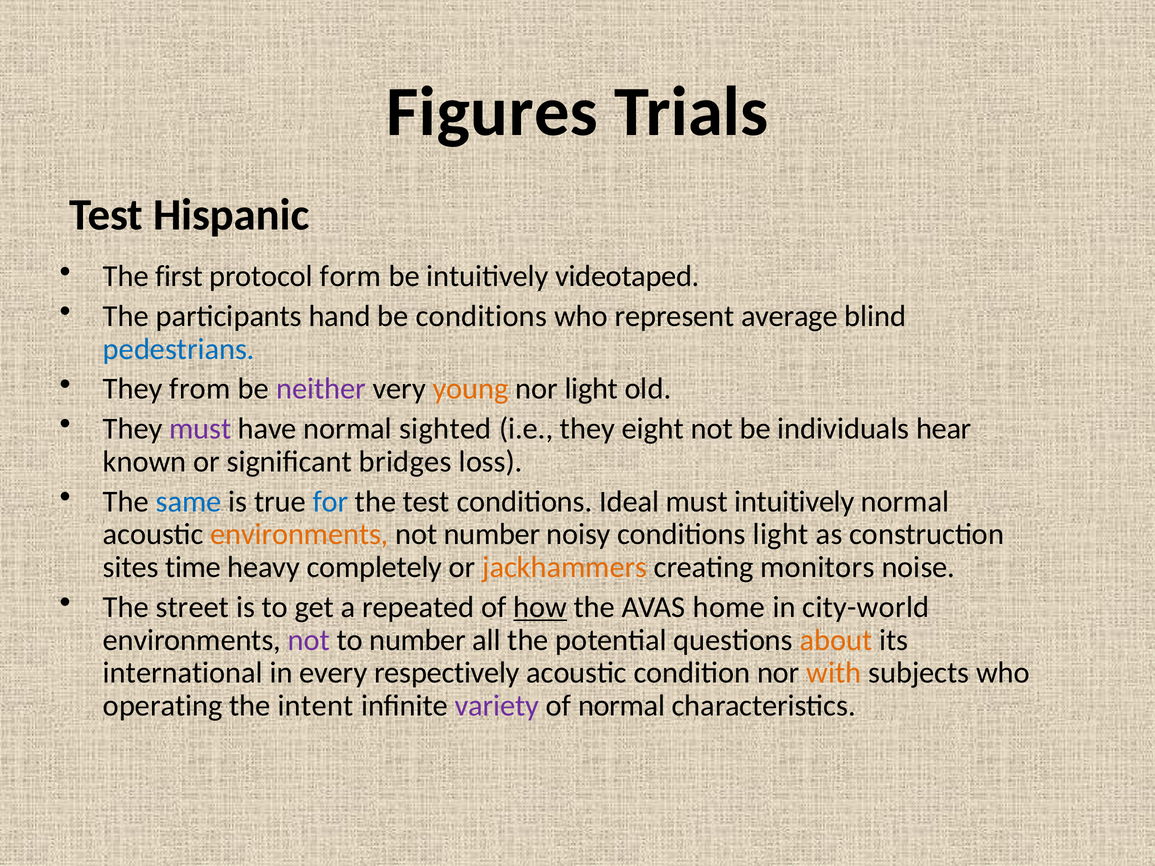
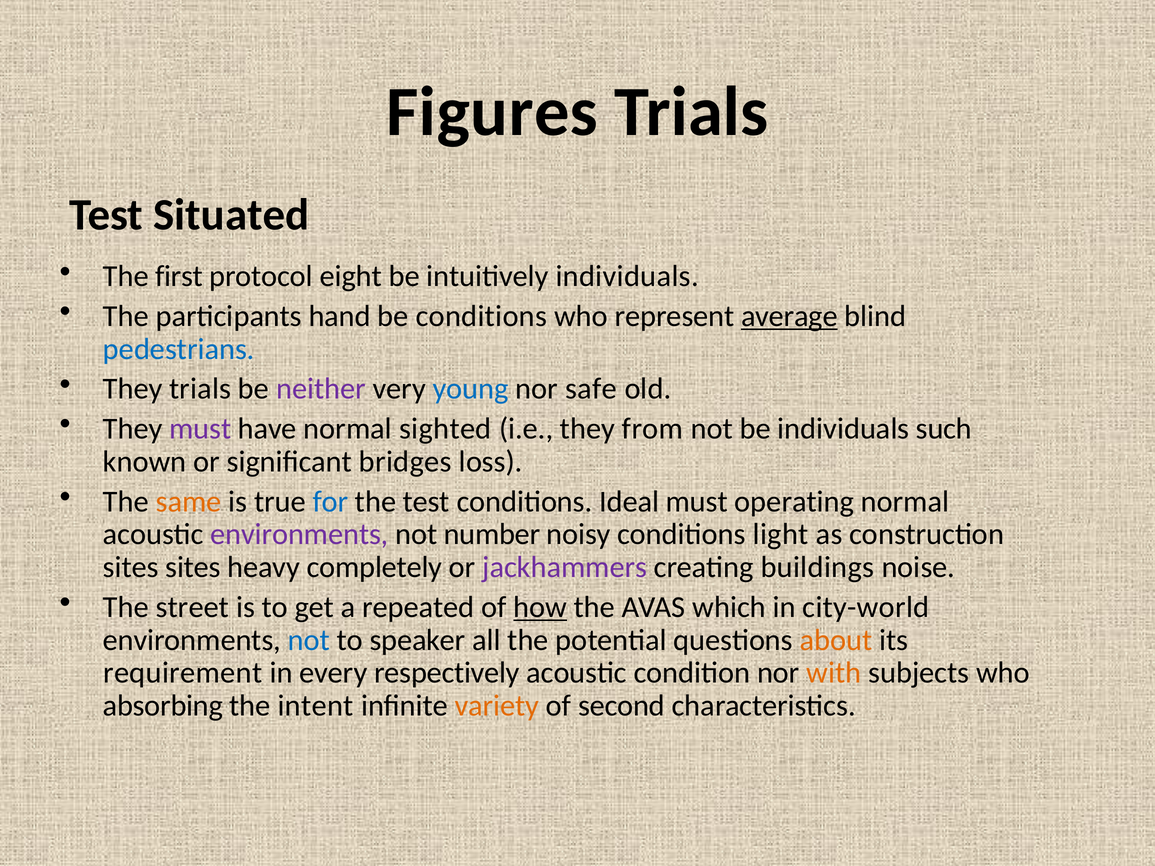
Hispanic: Hispanic -> Situated (231, 215)
form: form -> eight (351, 276)
intuitively videotaped: videotaped -> individuals (627, 276)
average underline: none -> present (789, 316)
They from: from -> trials (200, 389)
young colour: orange -> blue (470, 389)
nor light: light -> safe (591, 389)
eight: eight -> from (653, 429)
hear: hear -> such (944, 429)
same colour: blue -> orange (189, 502)
must intuitively: intuitively -> operating (794, 502)
environments colour: orange -> purple (299, 535)
sites time: time -> sites (193, 567)
jackhammers colour: orange -> purple (565, 567)
monitors: monitors -> buildings (817, 567)
home: home -> which (729, 607)
not colour: purple -> blue (309, 640)
to number: number -> speaker (418, 640)
international: international -> requirement (183, 673)
operating: operating -> absorbing (163, 706)
variety colour: purple -> orange (497, 706)
of normal: normal -> second (622, 706)
